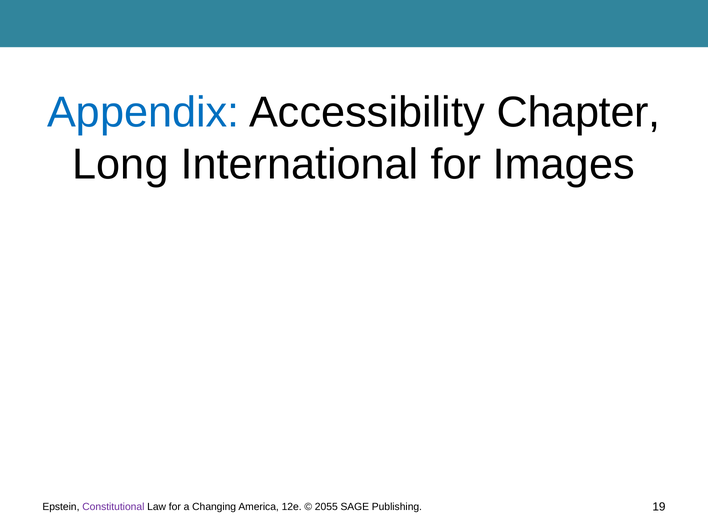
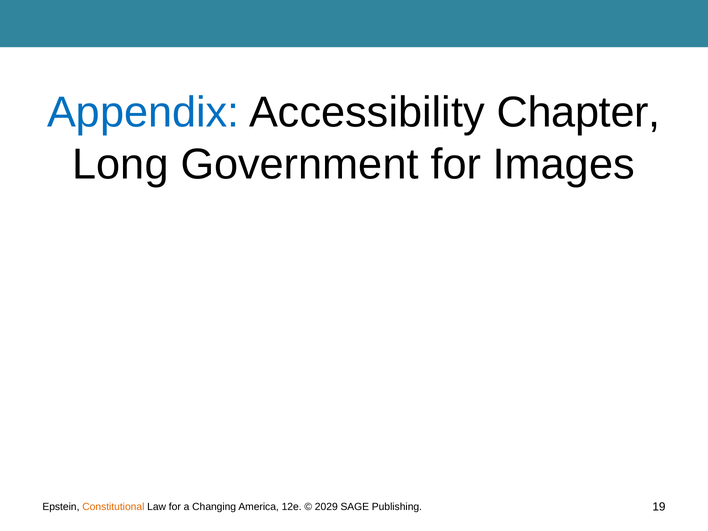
International: International -> Government (300, 164)
Constitutional colour: purple -> orange (113, 507)
2055: 2055 -> 2029 (326, 507)
